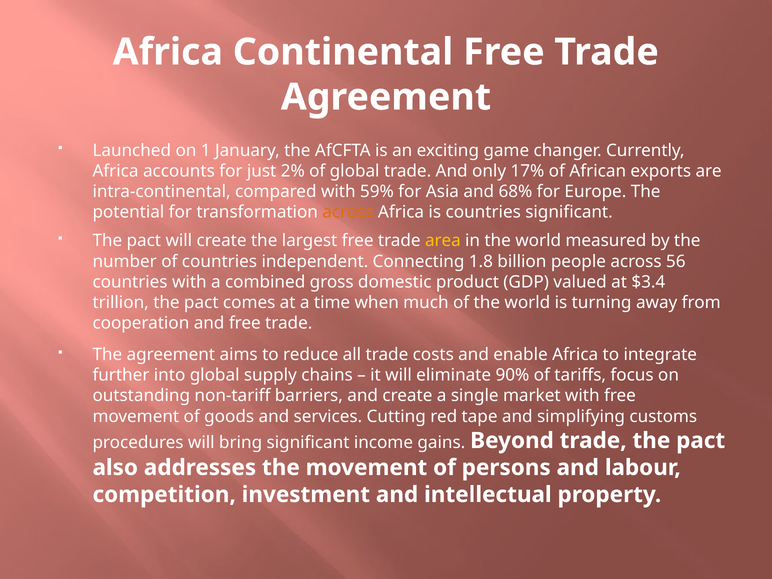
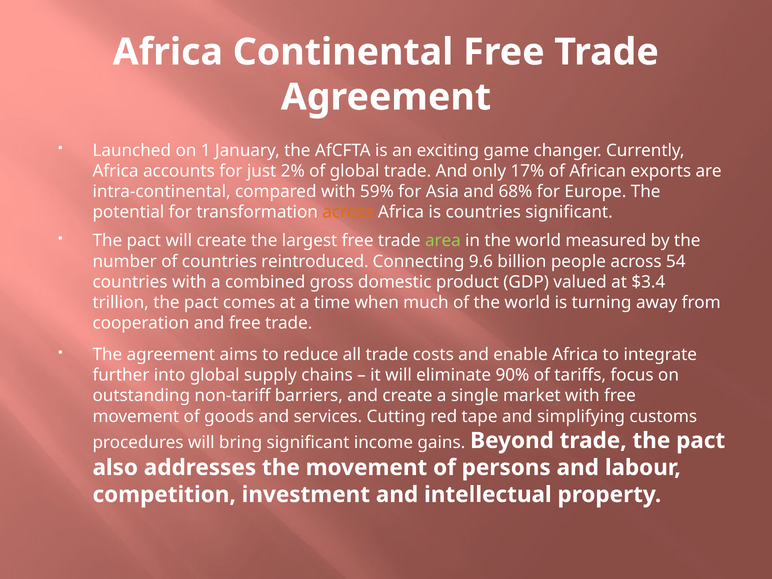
area colour: yellow -> light green (443, 241)
independent: independent -> reintroduced (315, 261)
1.8: 1.8 -> 9.6 (481, 261)
56: 56 -> 54 (676, 261)
